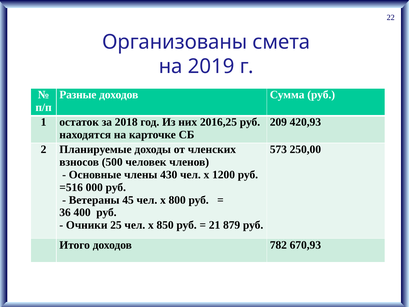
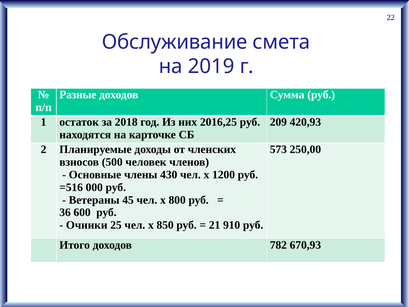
Организованы: Организованы -> Обслуживание (175, 42)
400: 400 -> 600 (82, 212)
879: 879 -> 910 (232, 225)
